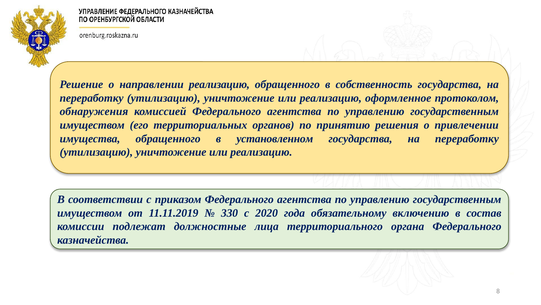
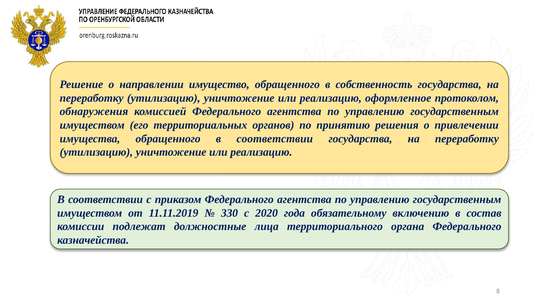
направлении реализацию: реализацию -> имущество (219, 84)
обращенного в установленном: установленном -> соответствии (275, 138)
